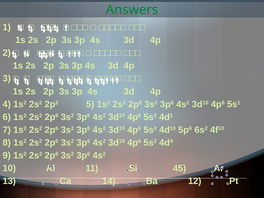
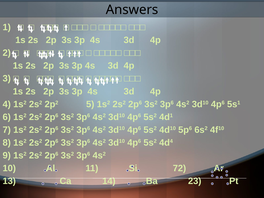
Answers colour: green -> black (132, 10)
45: 45 -> 72 (179, 168)
12: 12 -> 23 (195, 181)
